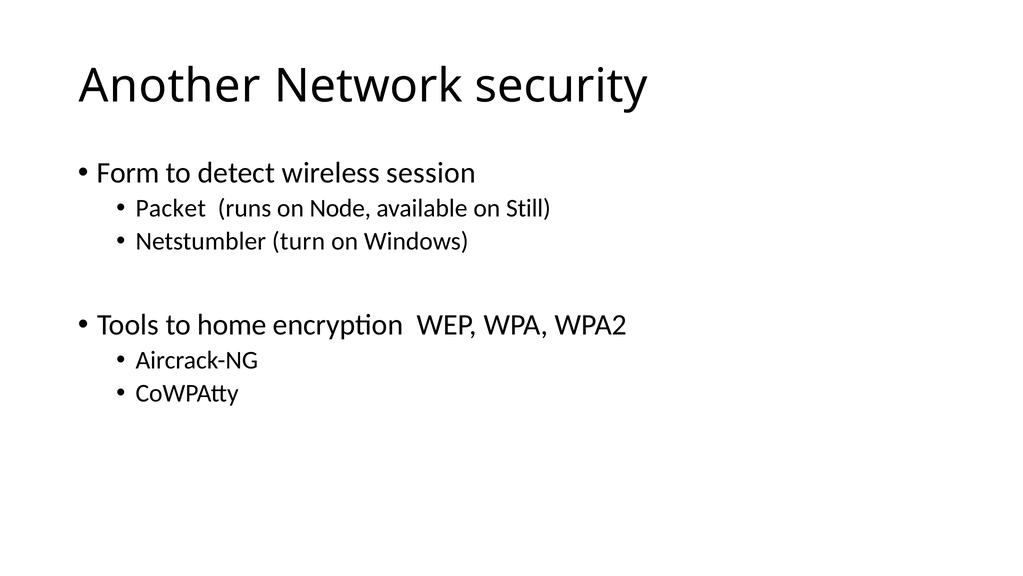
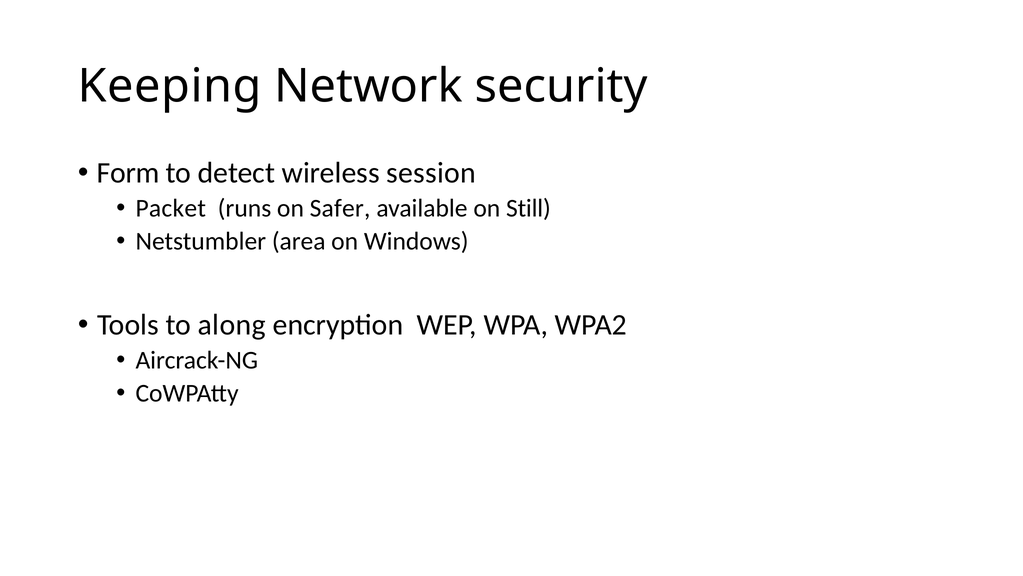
Another: Another -> Keeping (170, 86)
Node: Node -> Safer (340, 208)
turn: turn -> area (299, 241)
home: home -> along (232, 325)
